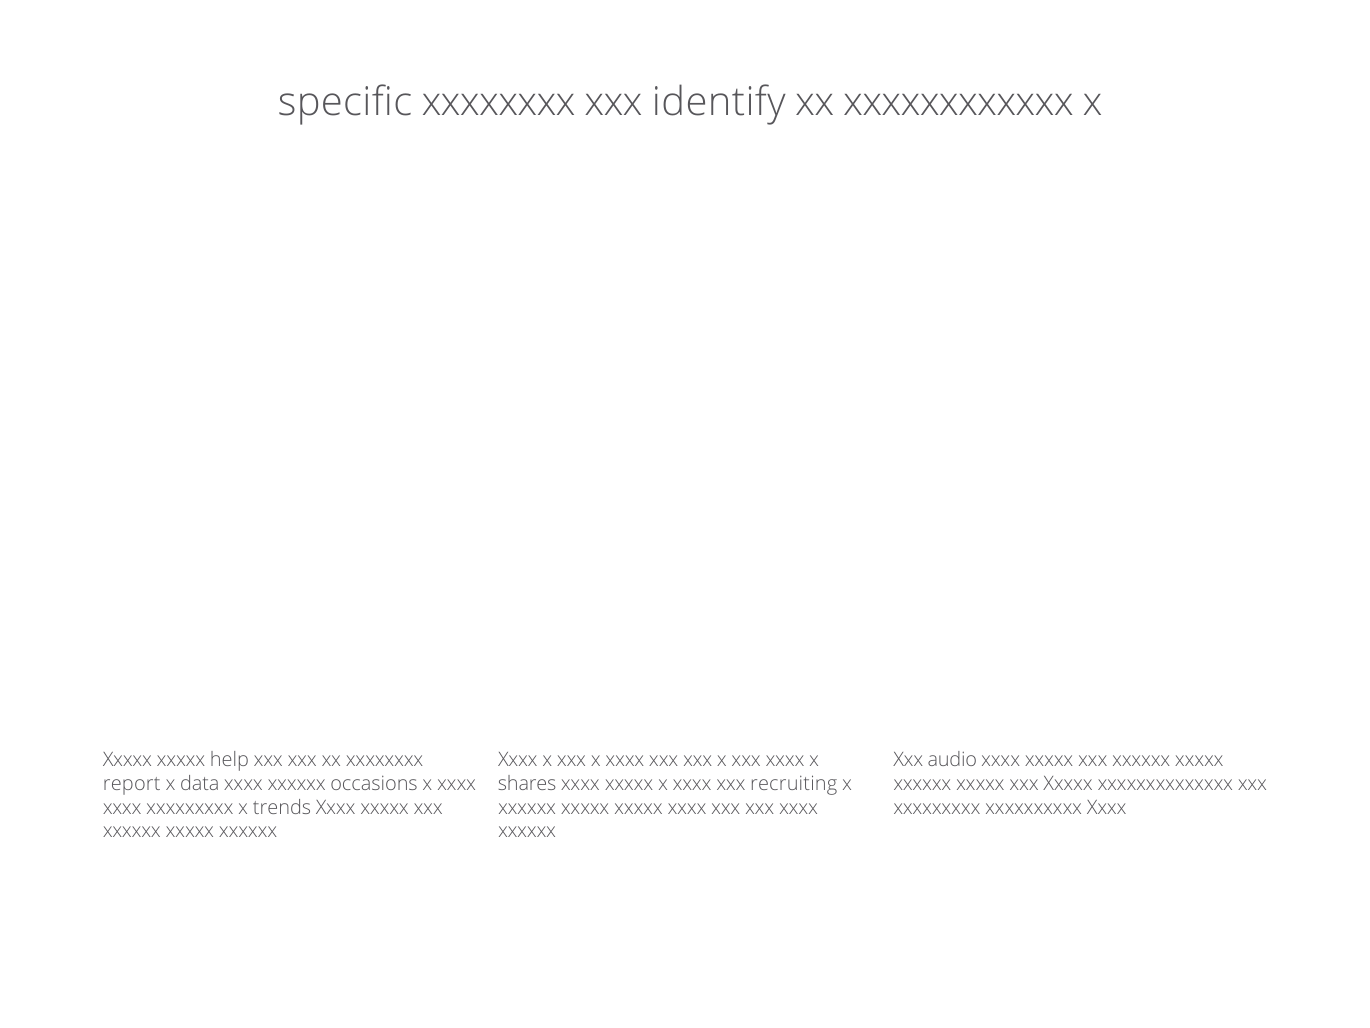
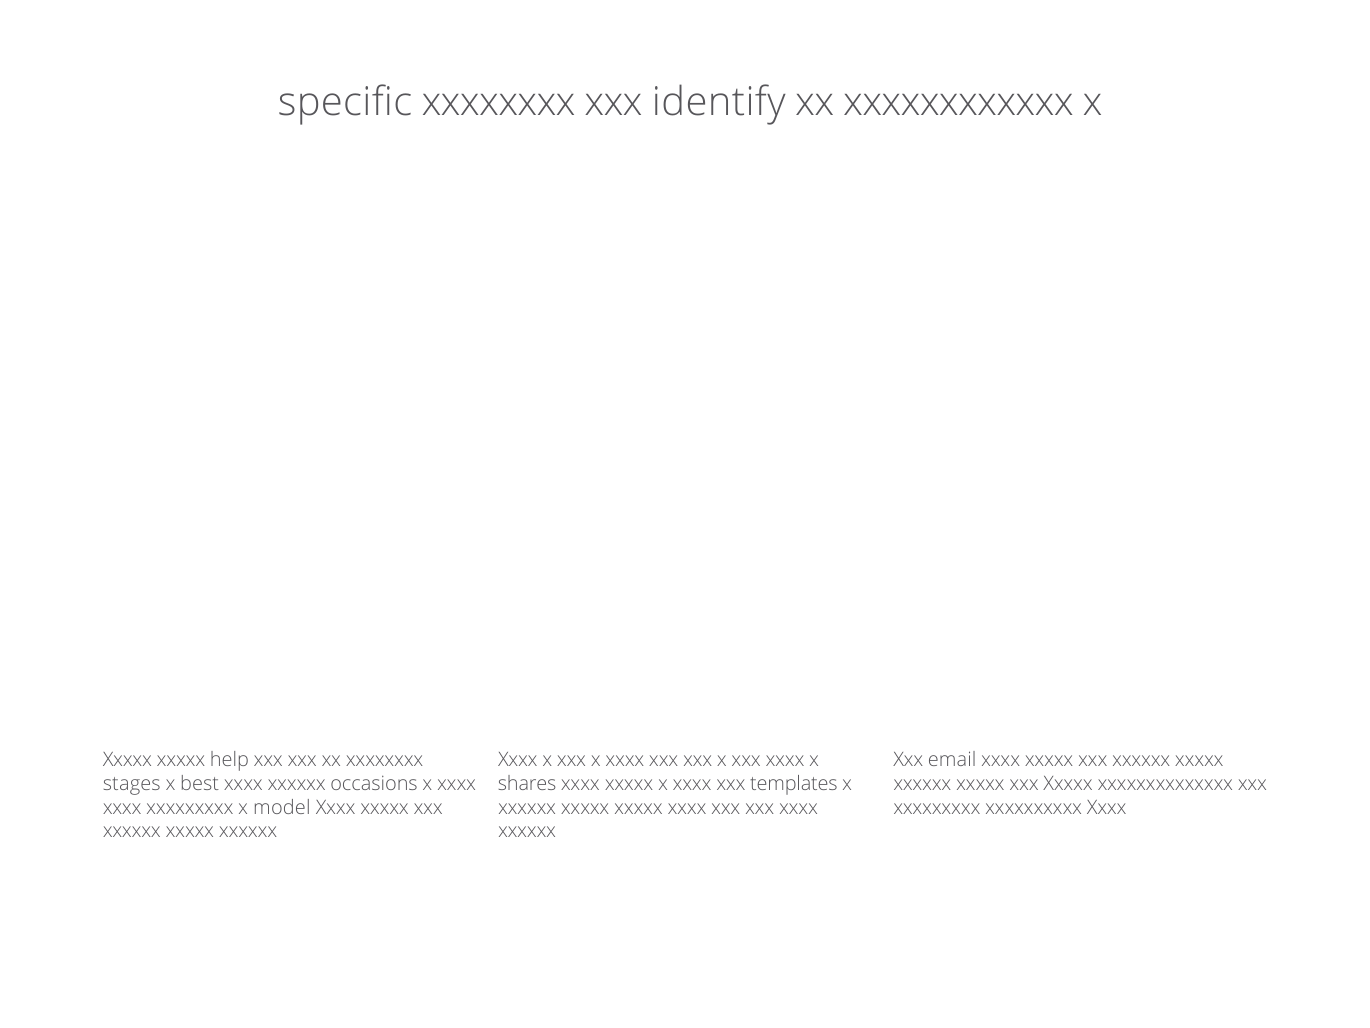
audio: audio -> email (952, 759)
report: report -> stages (132, 783)
data: data -> best (200, 783)
recruiting: recruiting -> templates (794, 783)
trends: trends -> model (282, 807)
